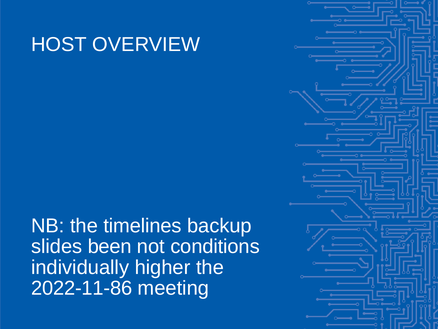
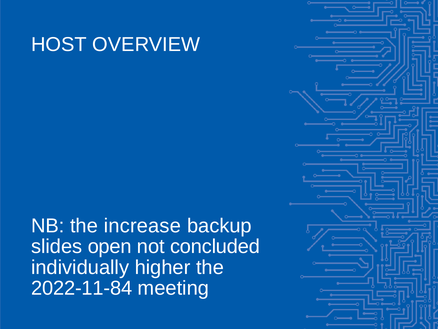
timelines: timelines -> increase (142, 226)
been: been -> open (110, 246)
conditions: conditions -> concluded (215, 246)
2022-11-86: 2022-11-86 -> 2022-11-84 (82, 288)
